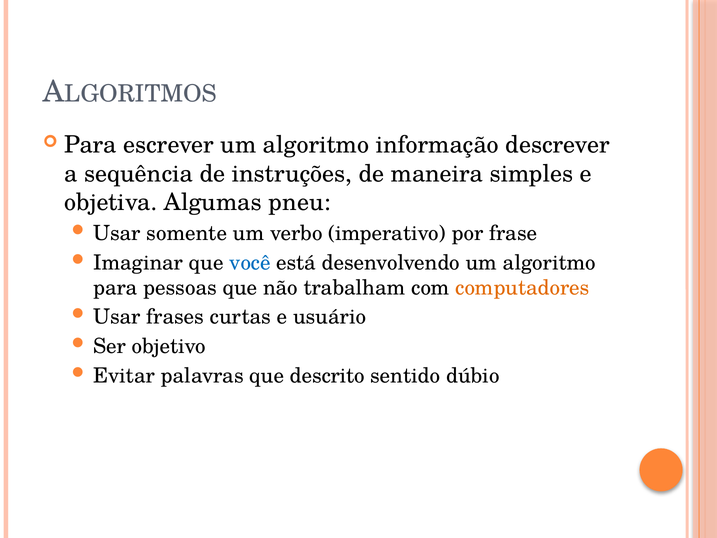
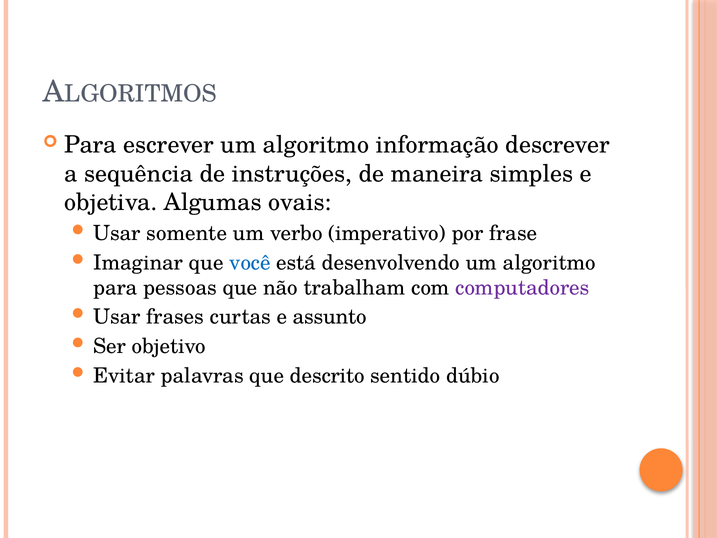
pneu: pneu -> ovais (300, 202)
computadores colour: orange -> purple (522, 288)
usuário: usuário -> assunto (330, 317)
